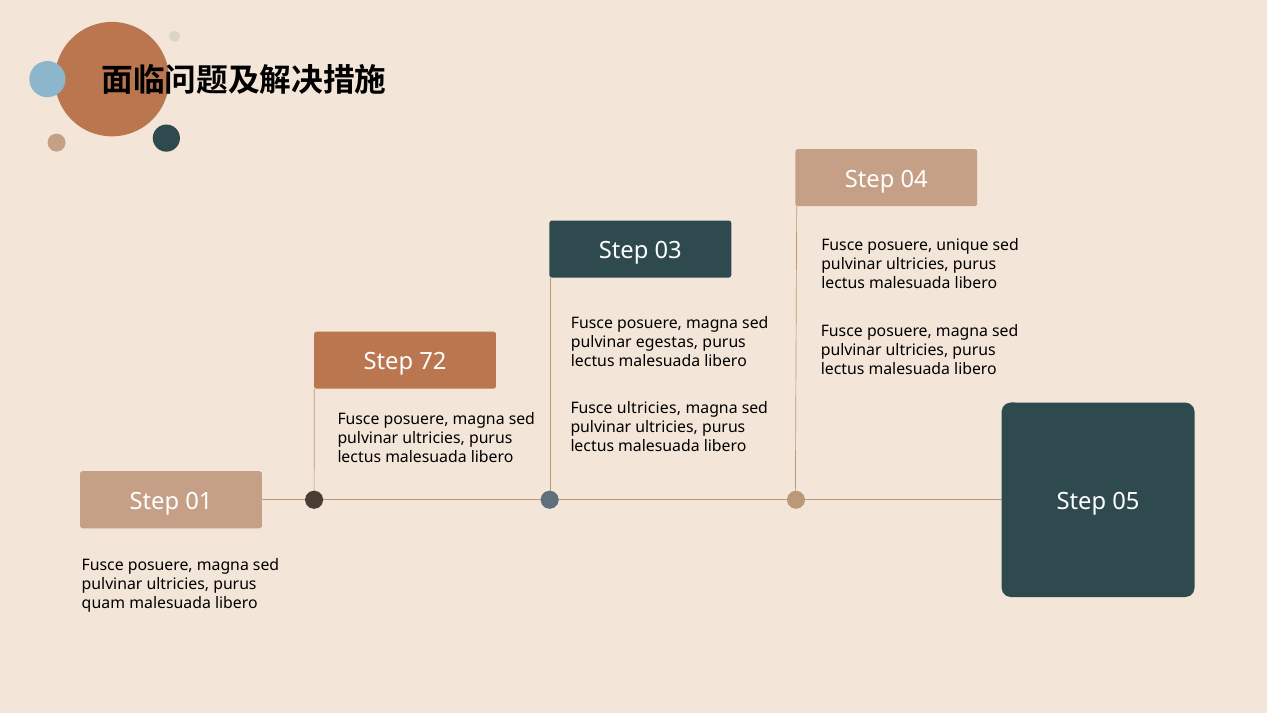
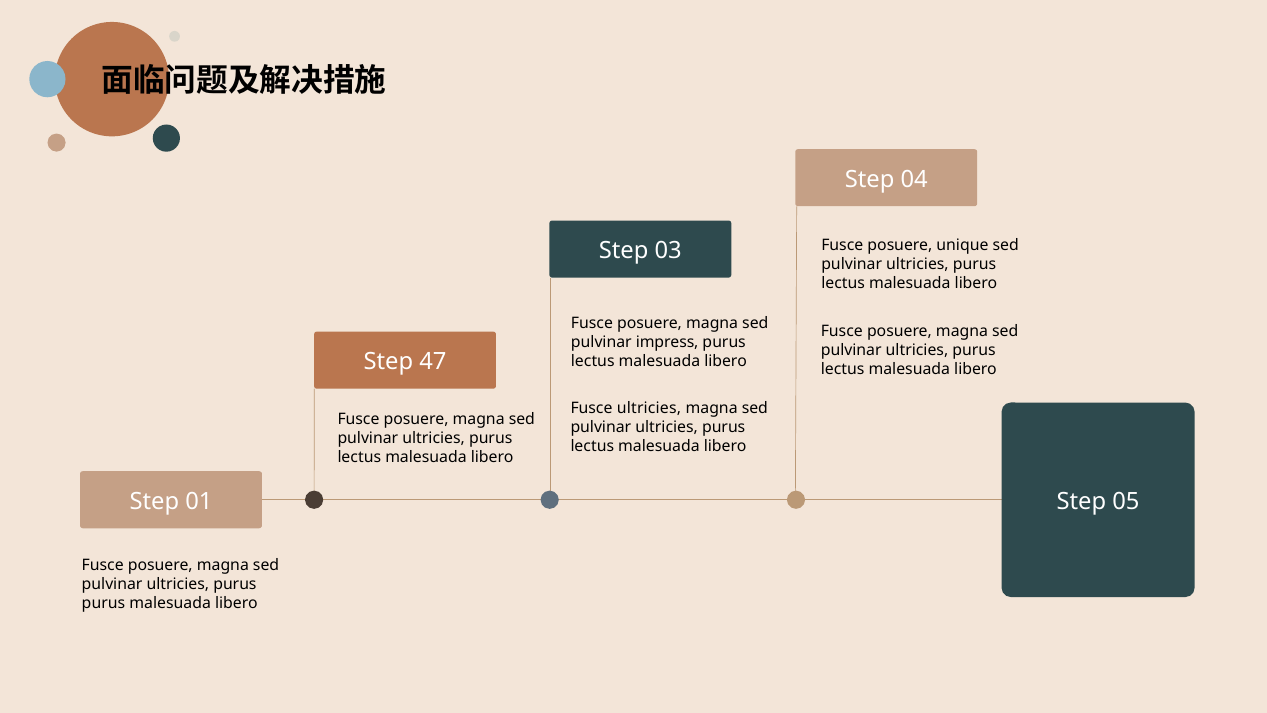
egestas: egestas -> impress (667, 342)
72: 72 -> 47 (433, 362)
quam: quam -> purus (104, 603)
